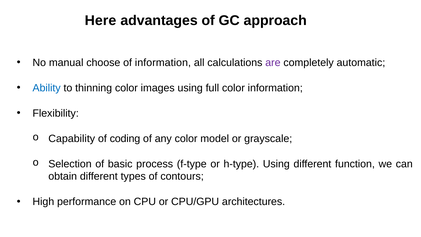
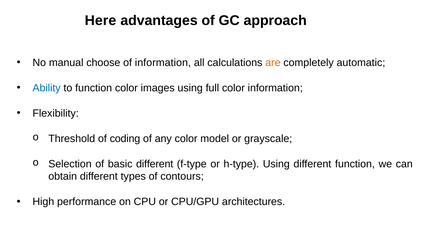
are colour: purple -> orange (273, 63)
to thinning: thinning -> function (94, 88)
Capability: Capability -> Threshold (72, 138)
basic process: process -> different (155, 164)
